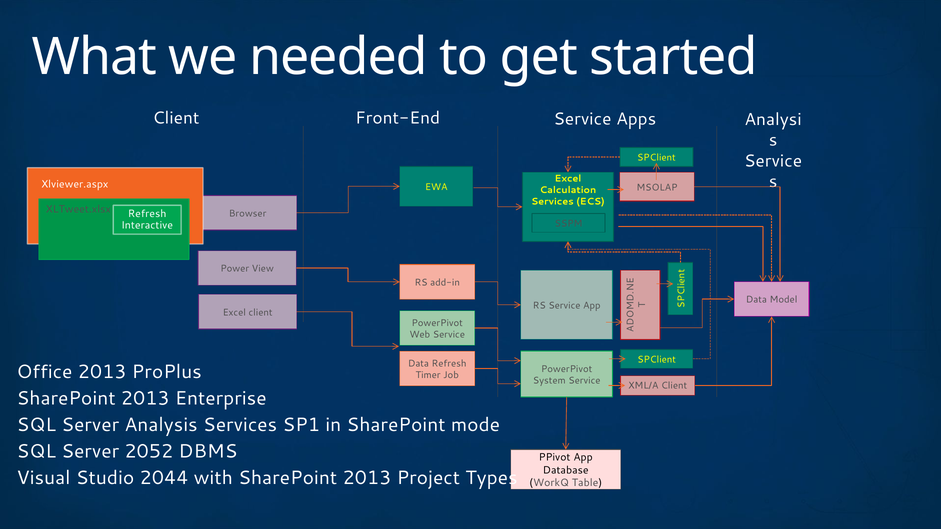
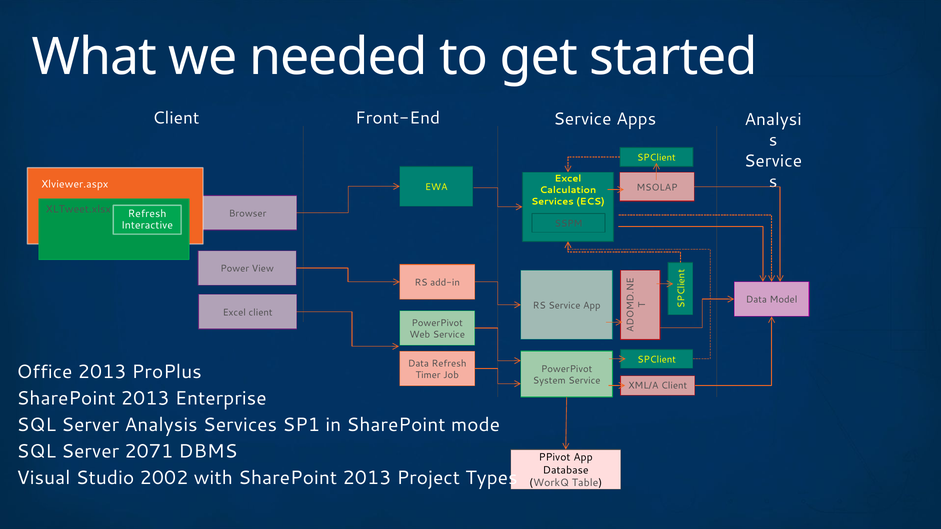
2052: 2052 -> 2071 (149, 451)
2044: 2044 -> 2002 (164, 478)
